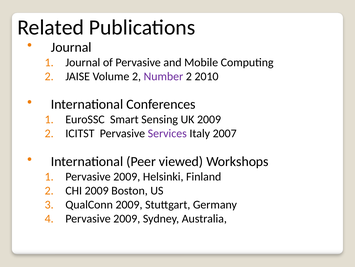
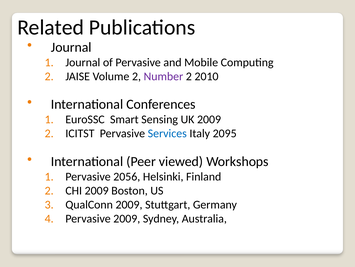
Services colour: purple -> blue (167, 133)
2007: 2007 -> 2095 (225, 133)
2009: 2009 -> 2056 (127, 176)
